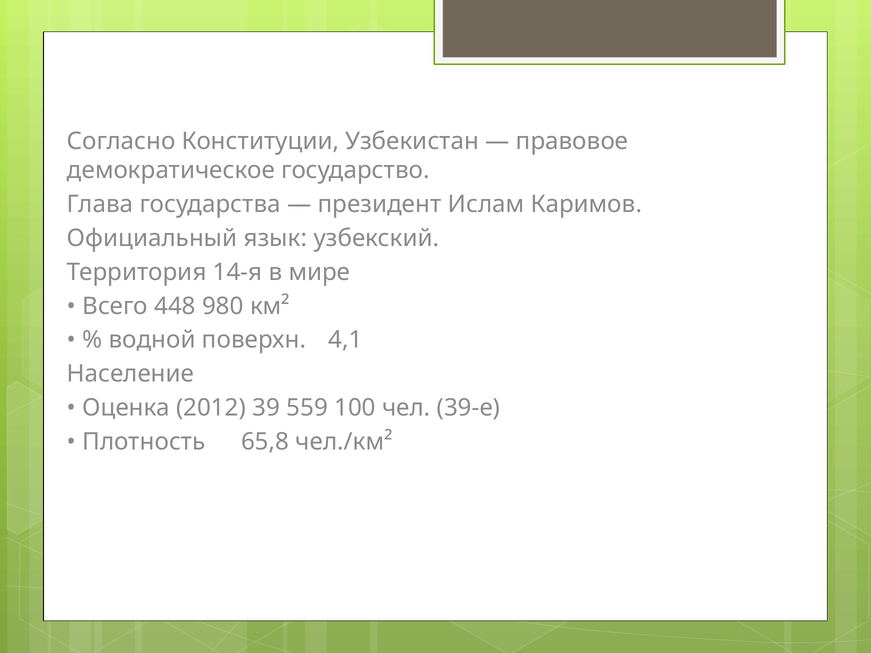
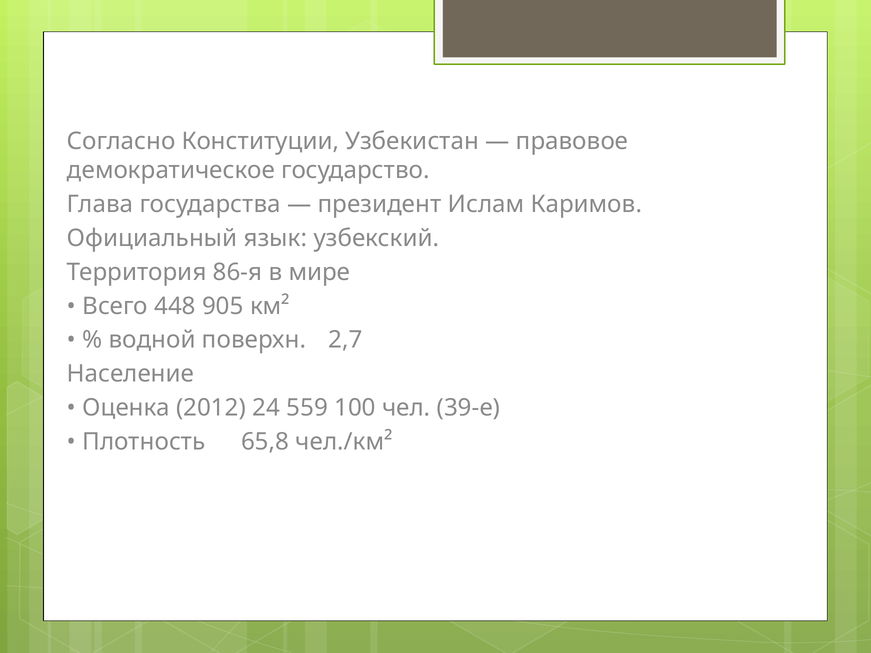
14-я: 14-я -> 86-я (238, 272)
980: 980 -> 905 (223, 306)
4,1: 4,1 -> 2,7 (345, 340)
39: 39 -> 24 (266, 408)
